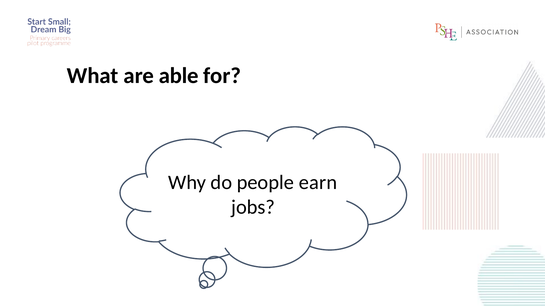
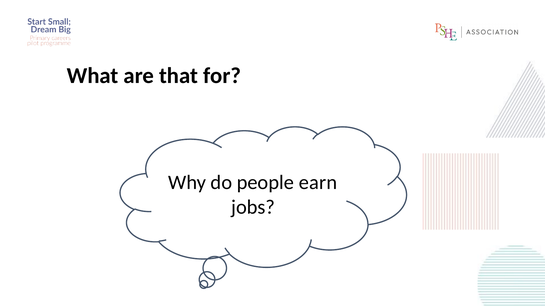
able: able -> that (179, 76)
